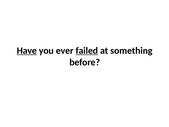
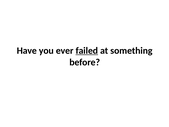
Have underline: present -> none (27, 51)
